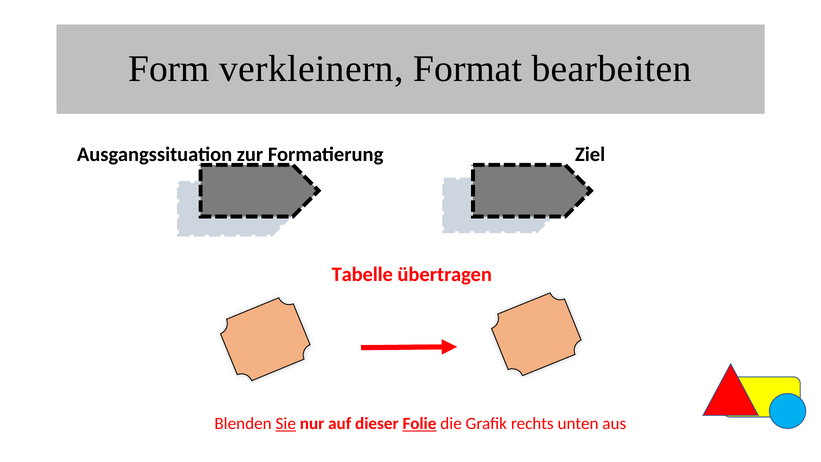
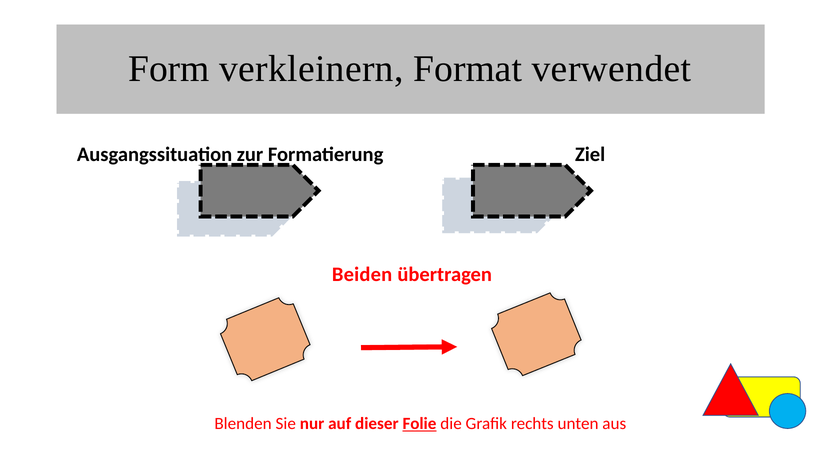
bearbeiten: bearbeiten -> verwendet (612, 69)
Tabelle: Tabelle -> Beiden (362, 274)
Sie underline: present -> none (286, 423)
